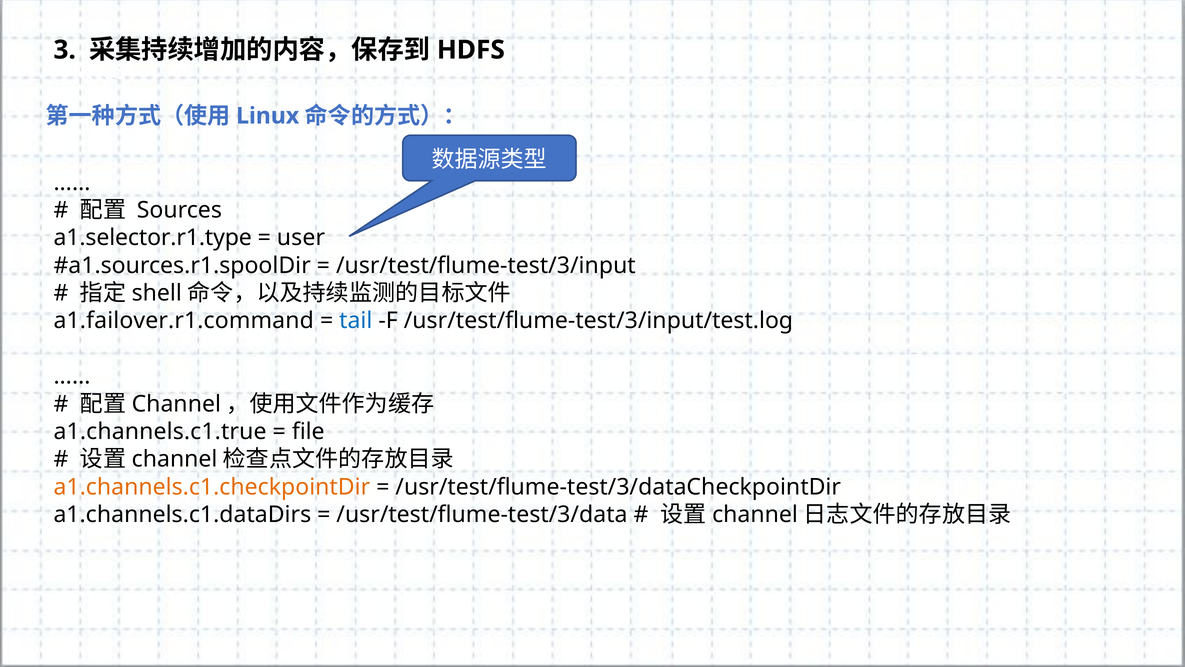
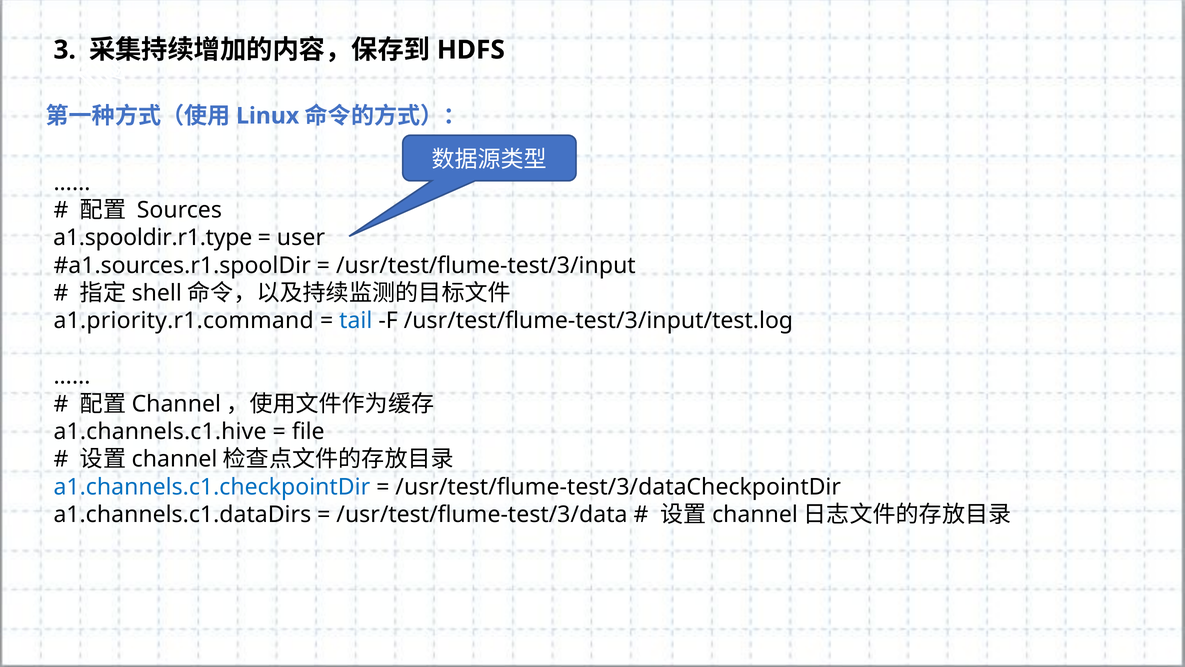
a1.selector.r1.type: a1.selector.r1.type -> a1.spooldir.r1.type (153, 238)
a1.failover.r1.command: a1.failover.r1.command -> a1.priority.r1.command (184, 321)
a1.channels.c1.true: a1.channels.c1.true -> a1.channels.c1.hive (160, 431)
a1.channels.c1.checkpointDir colour: orange -> blue (212, 487)
